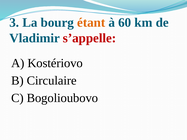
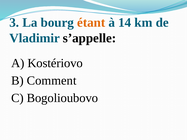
60: 60 -> 14 (125, 23)
s’appelle colour: red -> black (89, 38)
Circulaire: Circulaire -> Comment (52, 81)
